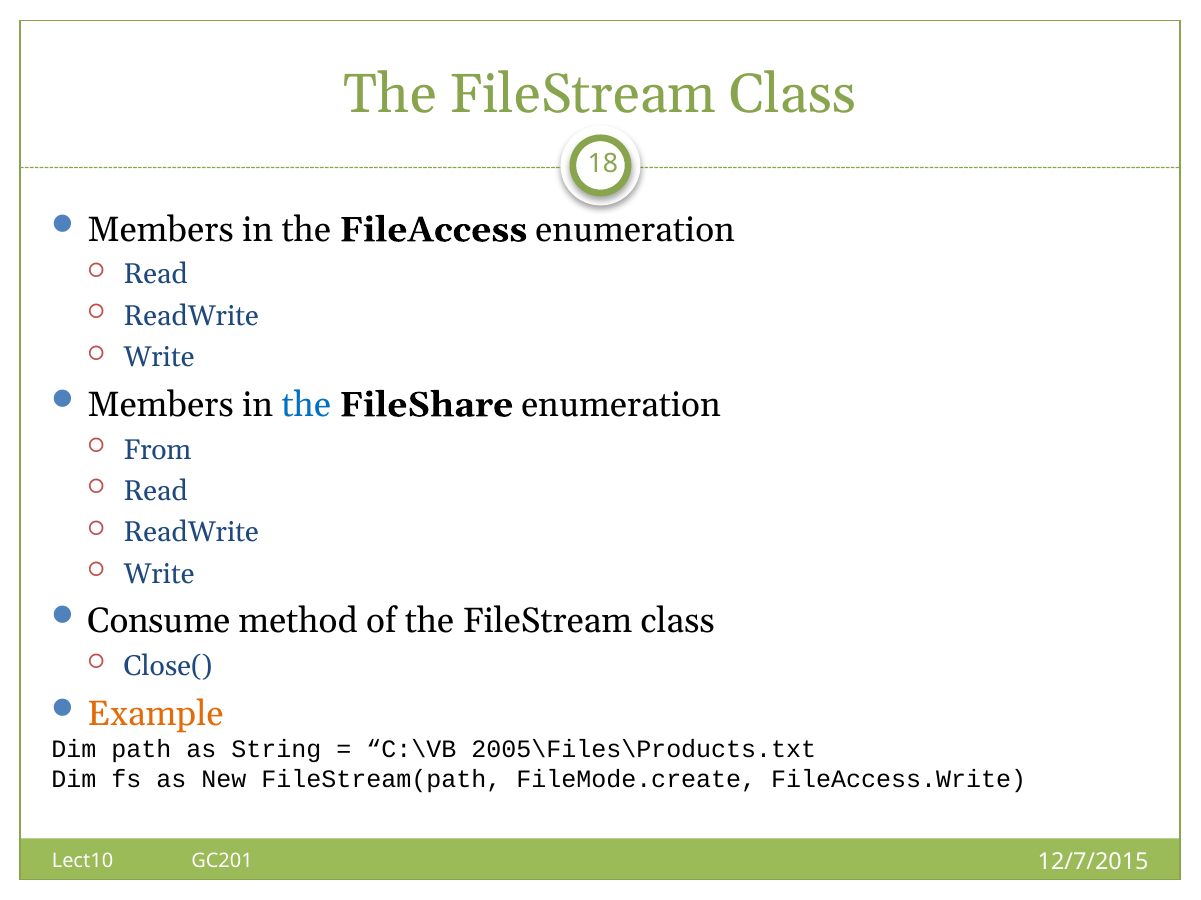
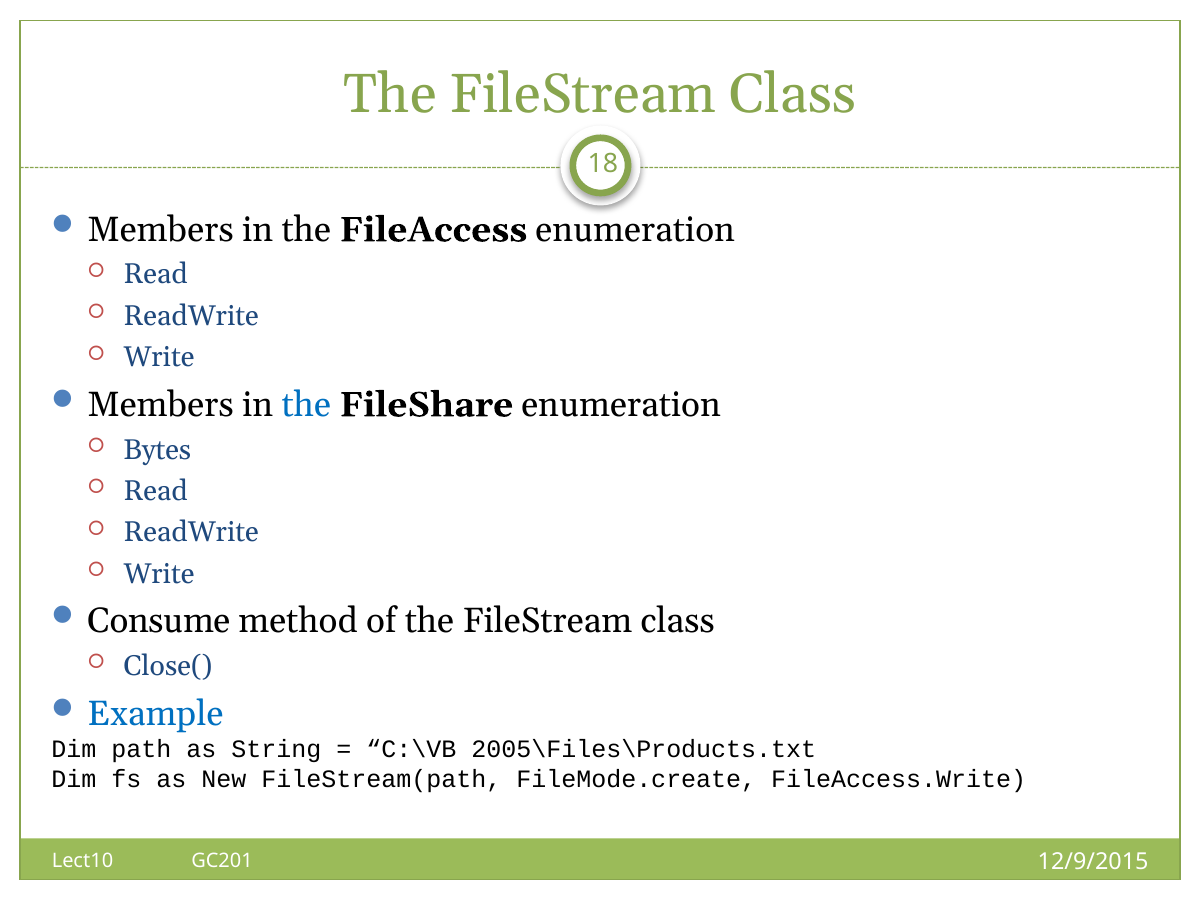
From: From -> Bytes (157, 450)
Example colour: orange -> blue (155, 714)
12/7/2015: 12/7/2015 -> 12/9/2015 (1093, 863)
